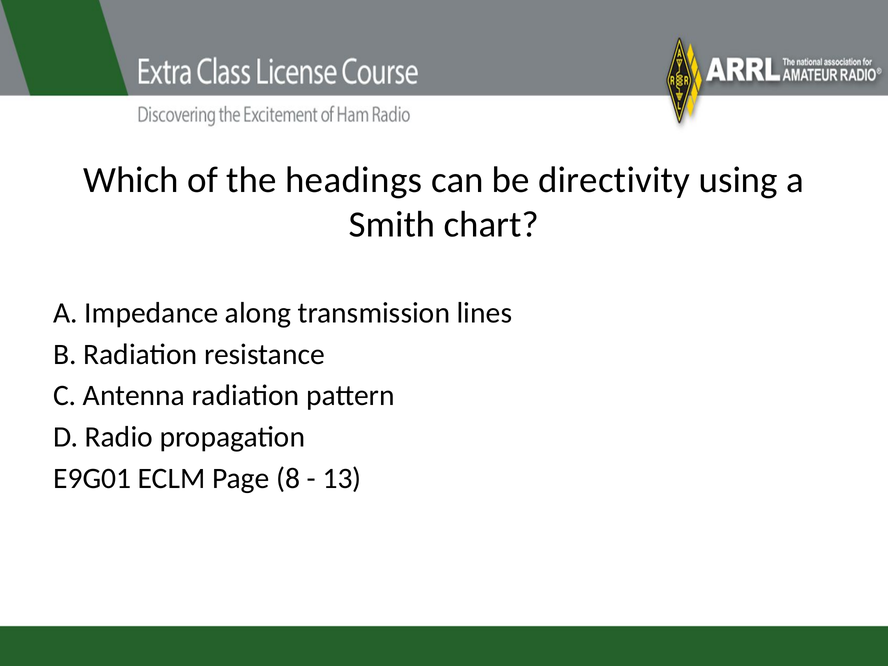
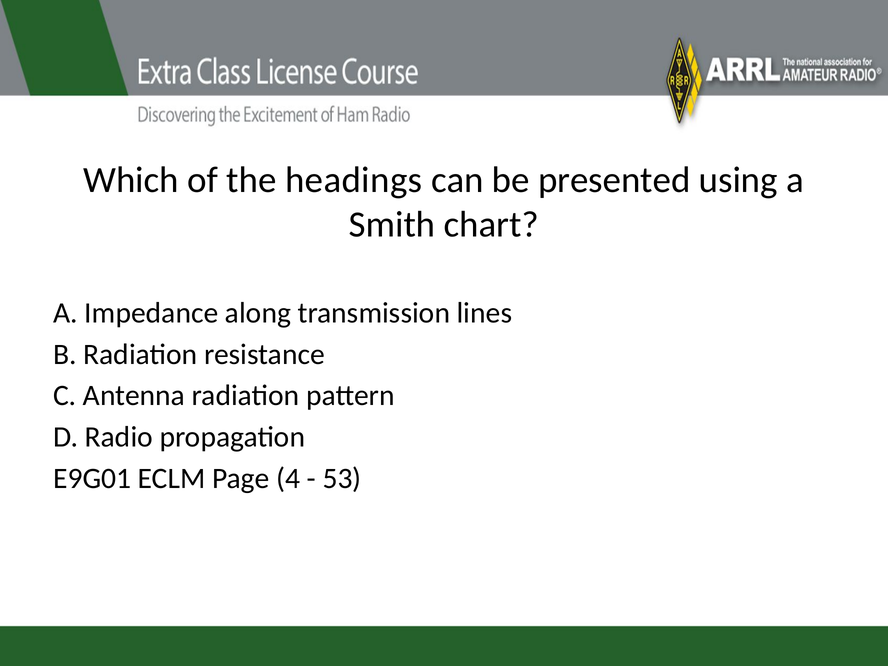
directivity: directivity -> presented (614, 180)
8: 8 -> 4 (288, 479)
13: 13 -> 53 (342, 479)
